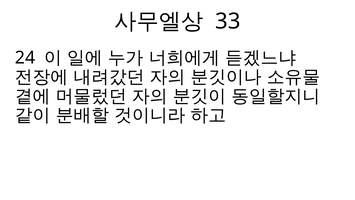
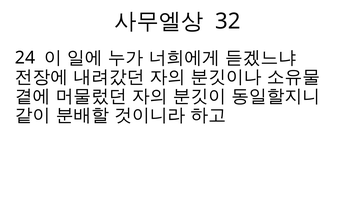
33: 33 -> 32 (228, 21)
